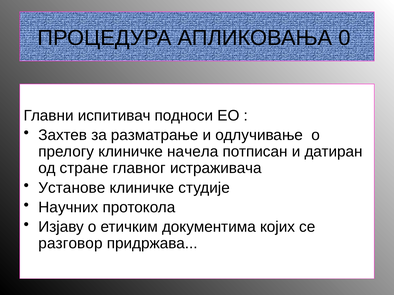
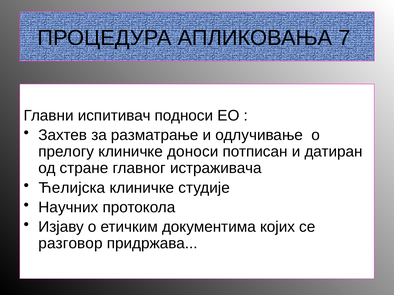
0: 0 -> 7 (344, 38)
начела: начела -> доноси (193, 152)
Установе: Установе -> Ћелијска (72, 188)
